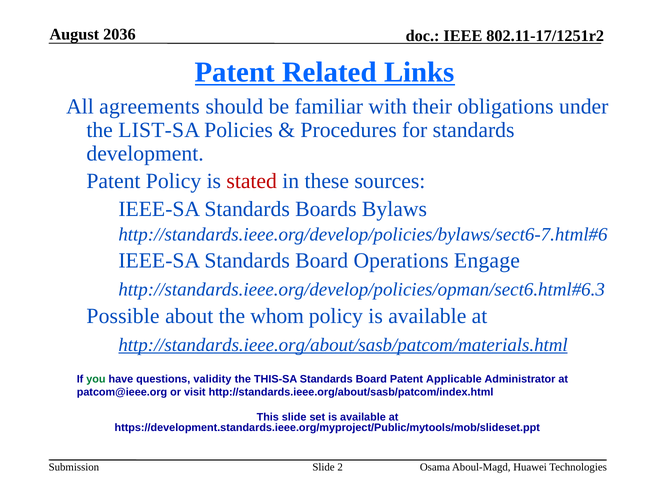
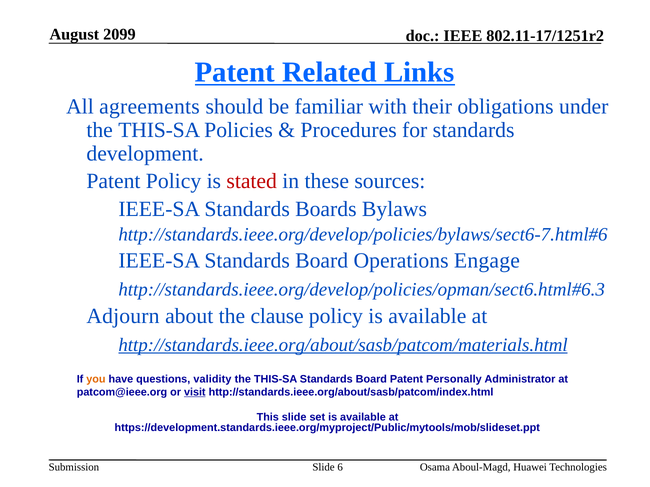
2036: 2036 -> 2099 (119, 34)
LIST-SA: LIST-SA -> THIS-SA (159, 130)
Possible: Possible -> Adjourn (123, 317)
whom: whom -> clause (277, 317)
you colour: green -> orange (96, 380)
Applicable: Applicable -> Personally (454, 380)
visit underline: none -> present (195, 393)
2: 2 -> 6 (340, 468)
